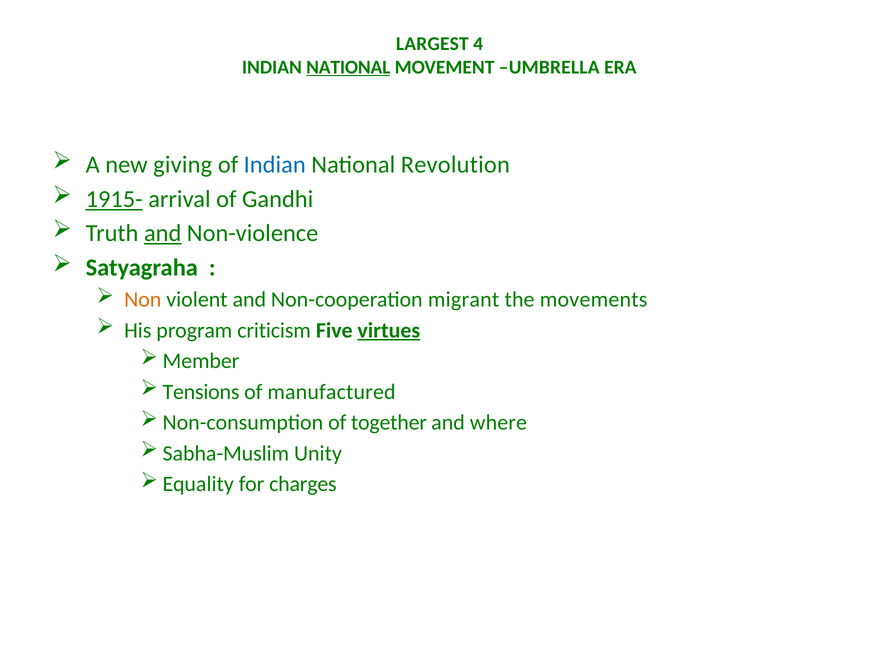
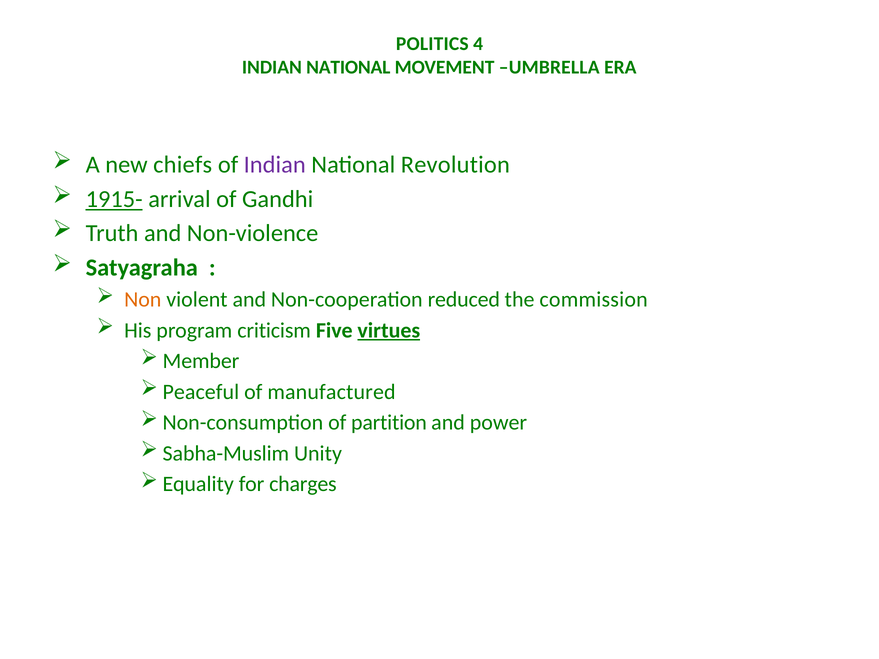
LARGEST: LARGEST -> POLITICS (432, 44)
NATIONAL underline: present -> none (348, 67)
giving: giving -> chiefs (183, 165)
Indian colour: blue -> purple (275, 165)
and underline: present -> none (163, 233)
migrant: migrant -> reduced (464, 300)
movements: movements -> commission (594, 300)
Tensions: Tensions -> Peaceful (201, 392)
together: together -> partition (389, 423)
where: where -> power (498, 423)
